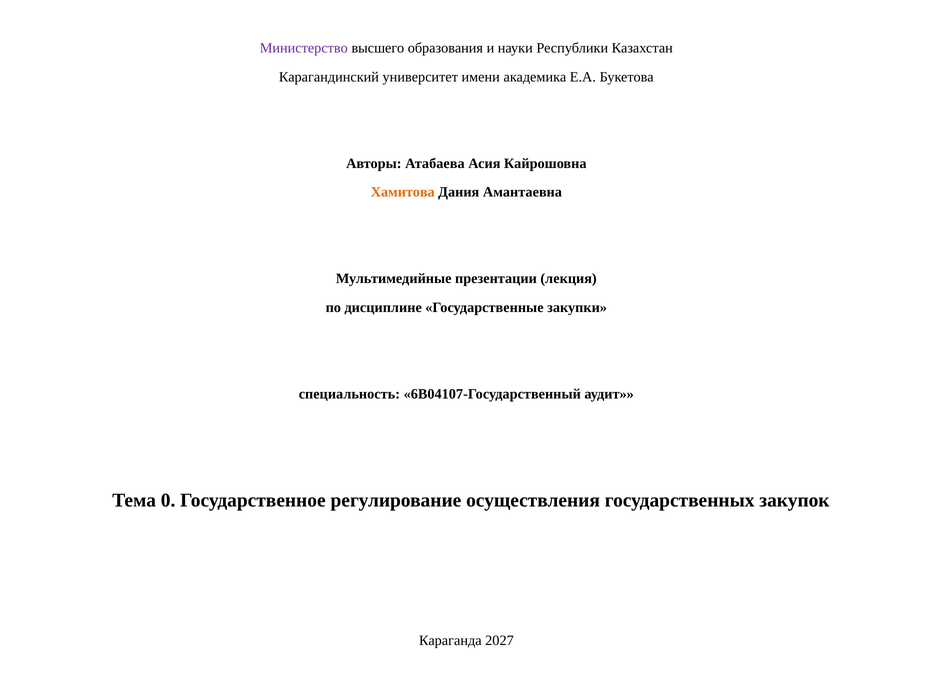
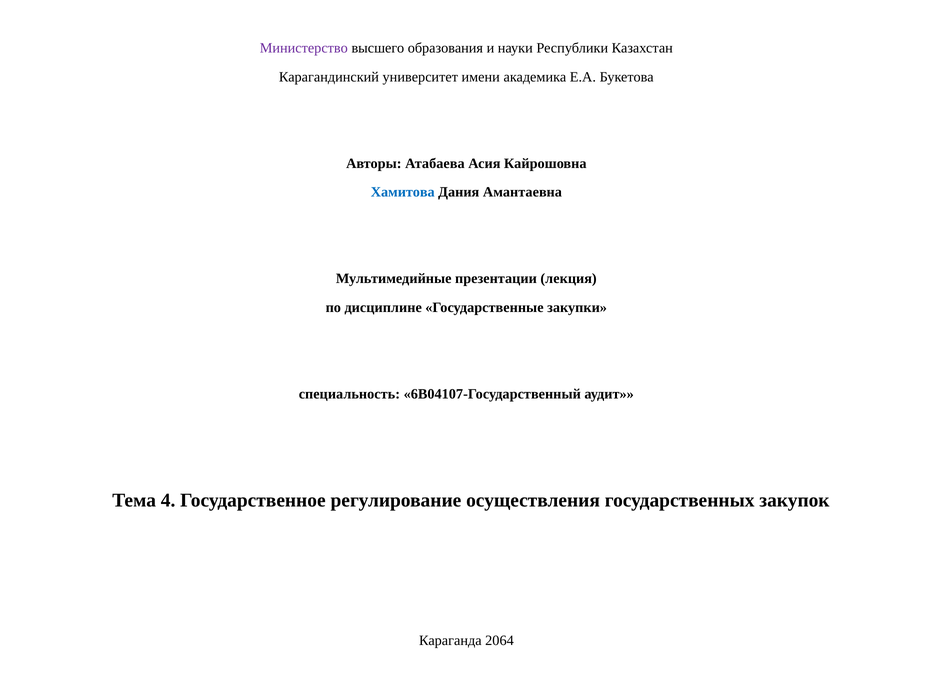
Хамитова colour: orange -> blue (403, 192)
0: 0 -> 4 (168, 500)
2027: 2027 -> 2064 (499, 640)
